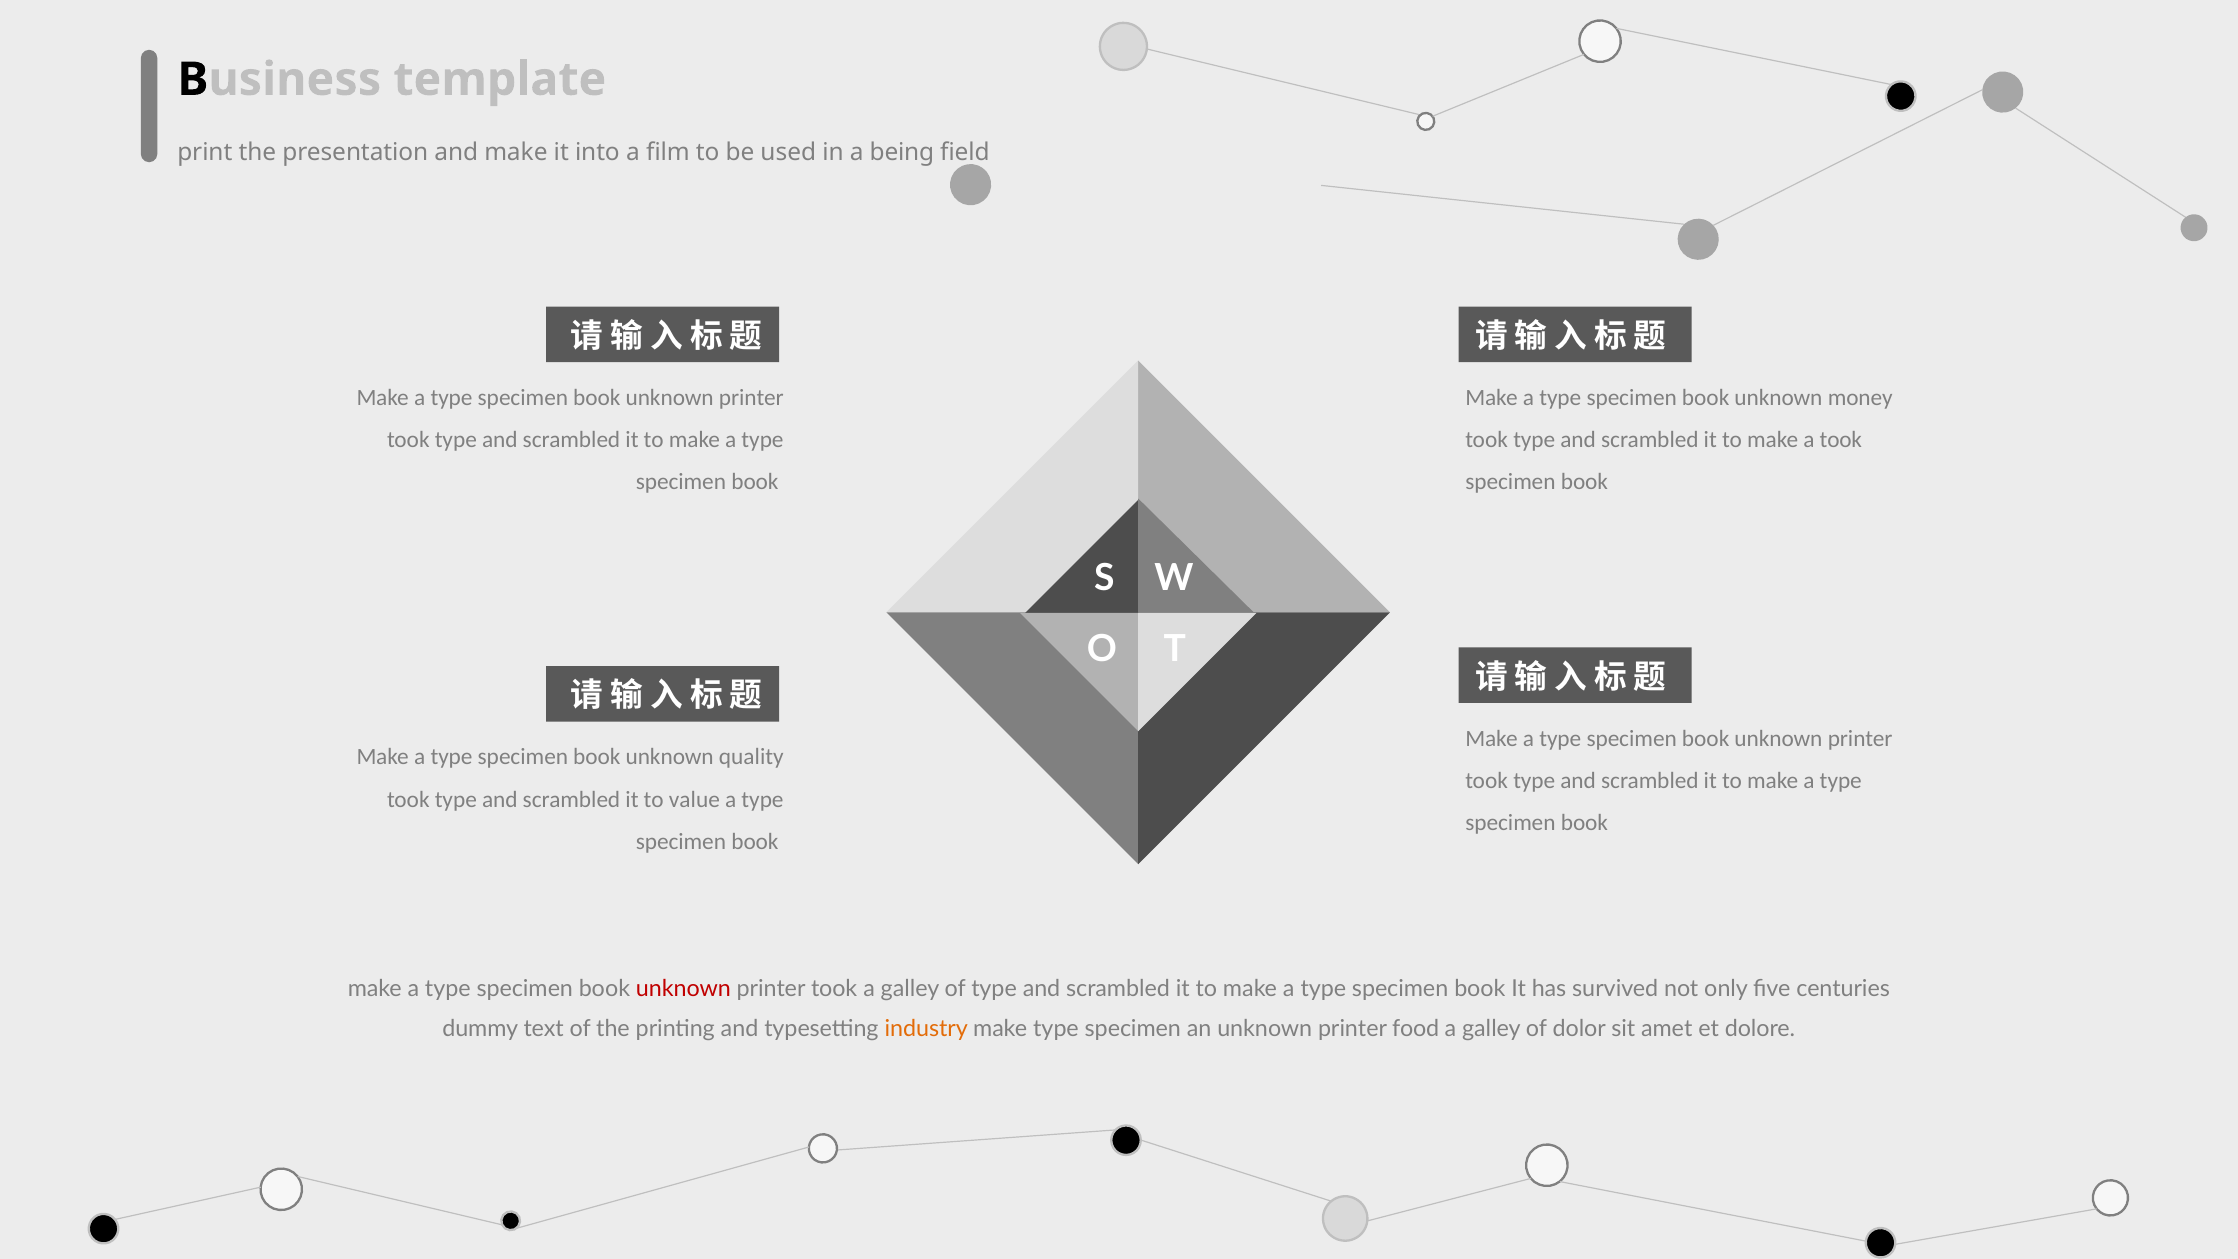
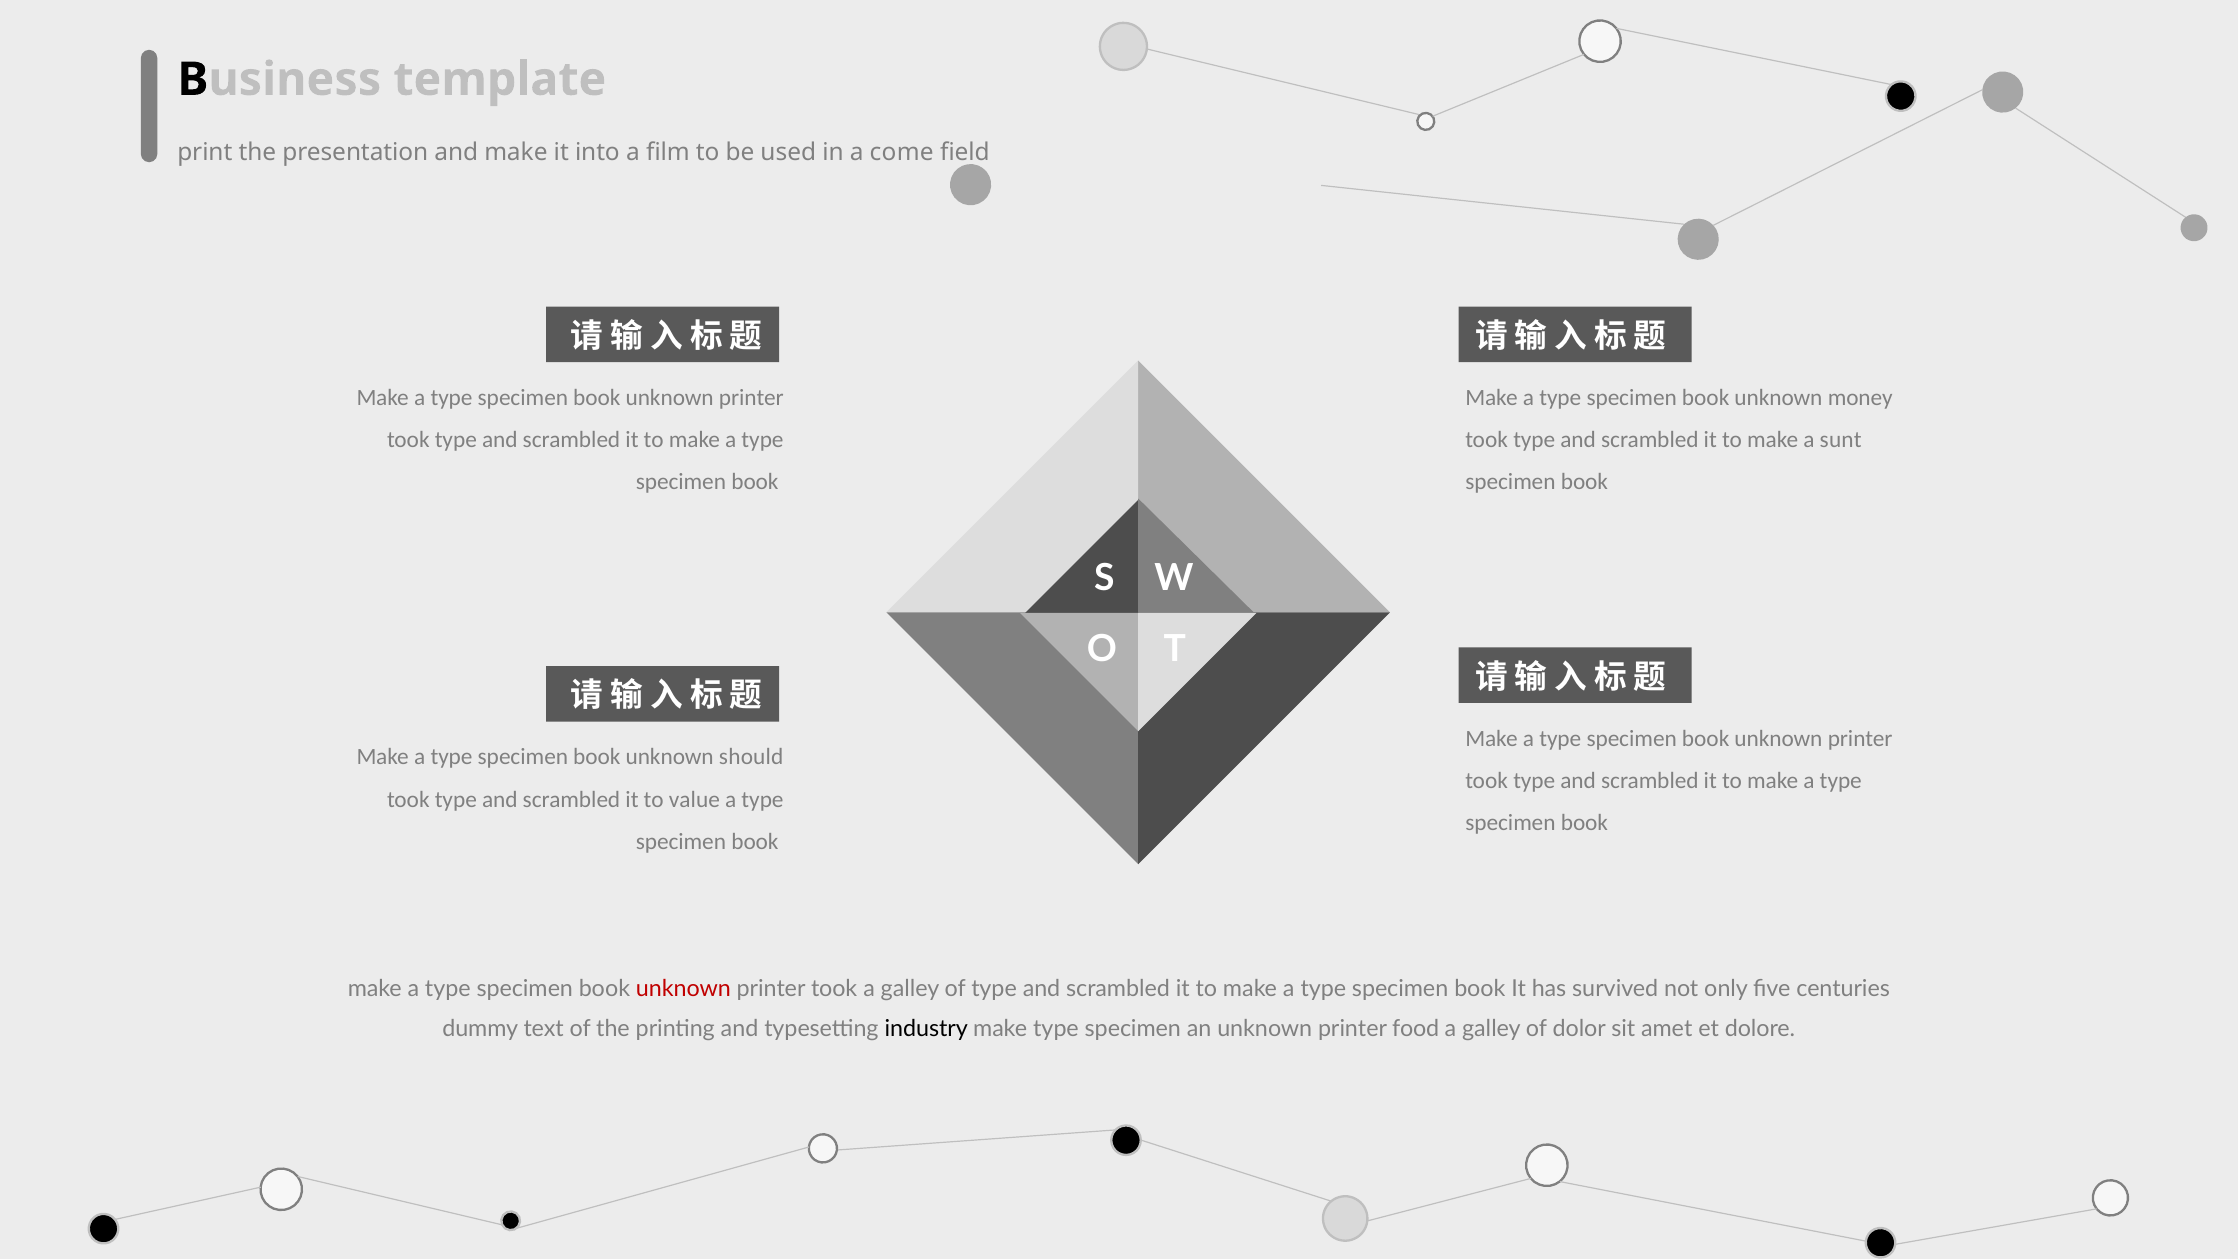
being: being -> come (902, 152)
a took: took -> sunt (1841, 440)
quality: quality -> should (751, 757)
industry colour: orange -> black (926, 1029)
